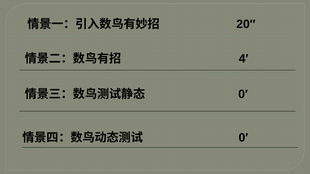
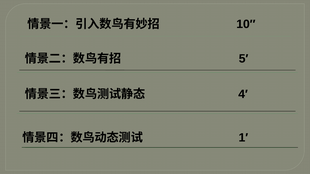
20″: 20″ -> 10″ (246, 24)
4′: 4′ -> 5′ (244, 59)
0′: 0′ -> 4′ (243, 94)
0′: 0′ -> 1′ (243, 138)
